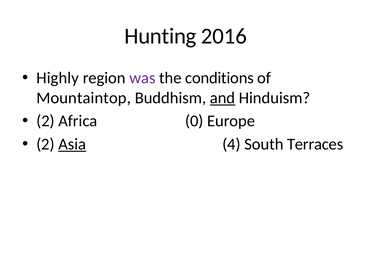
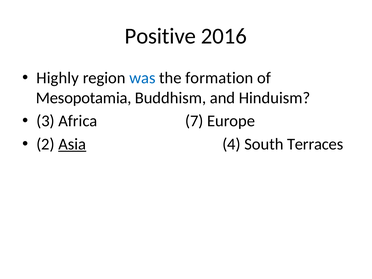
Hunting: Hunting -> Positive (160, 36)
was colour: purple -> blue (142, 78)
conditions: conditions -> formation (219, 78)
Mountaintop: Mountaintop -> Mesopotamia (84, 98)
and underline: present -> none (223, 98)
2: 2 -> 3 (45, 121)
0: 0 -> 7 (194, 121)
